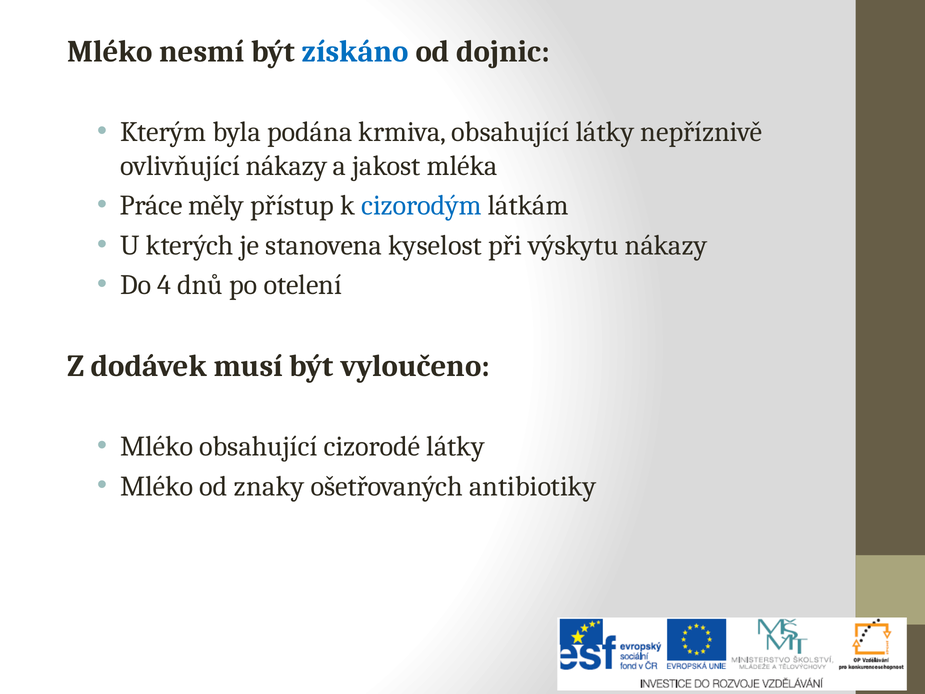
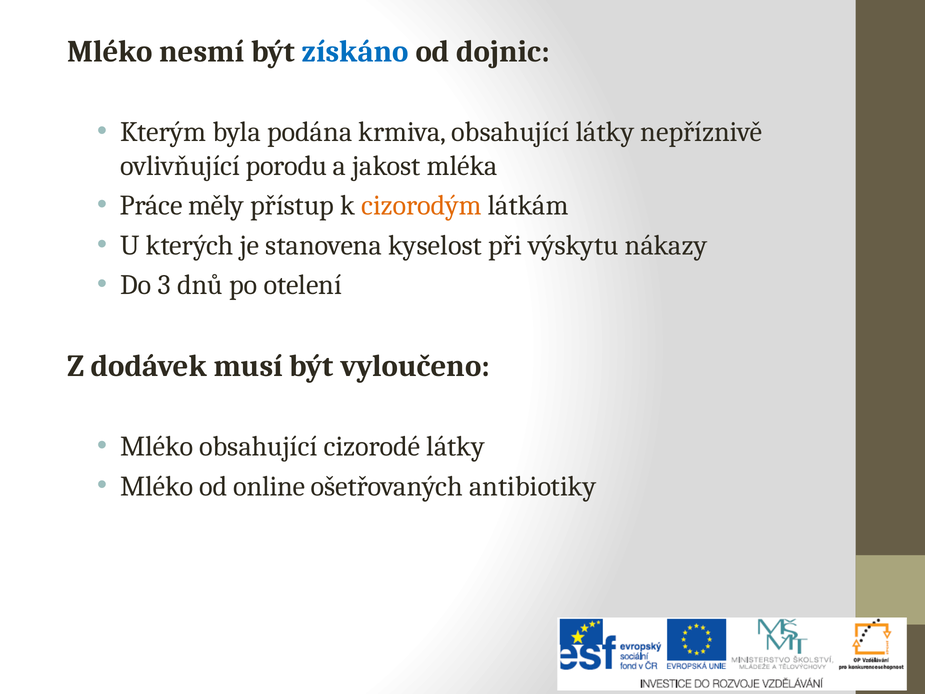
ovlivňující nákazy: nákazy -> porodu (287, 166)
cizorodým colour: blue -> orange (421, 206)
4: 4 -> 3 (164, 285)
znaky: znaky -> online (269, 486)
